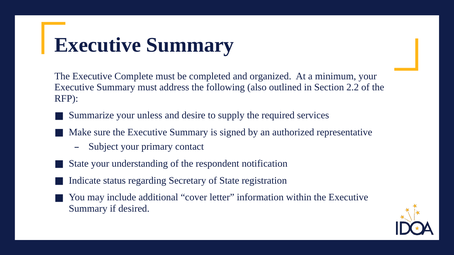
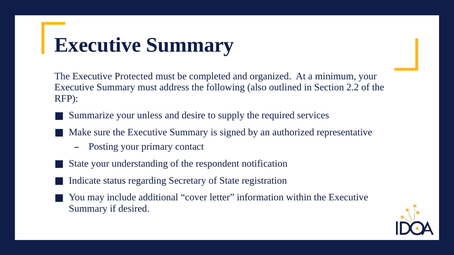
Complete: Complete -> Protected (134, 76)
Subject: Subject -> Posting (103, 147)
